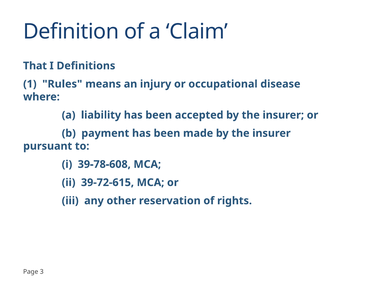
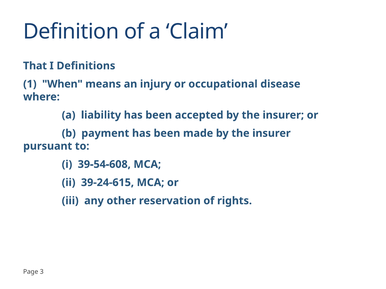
Rules: Rules -> When (62, 84)
39-78-608: 39-78-608 -> 39-54-608 (104, 165)
39-72-615: 39-72-615 -> 39-24-615 (107, 183)
